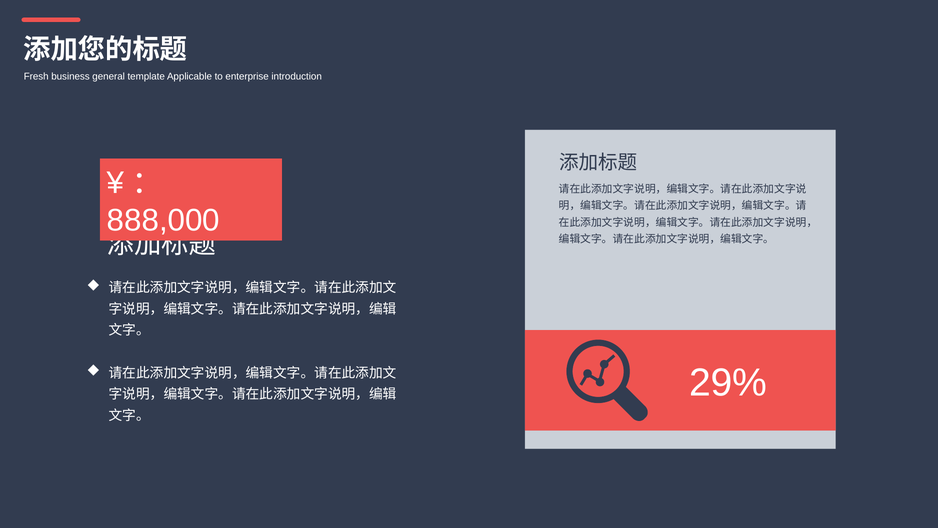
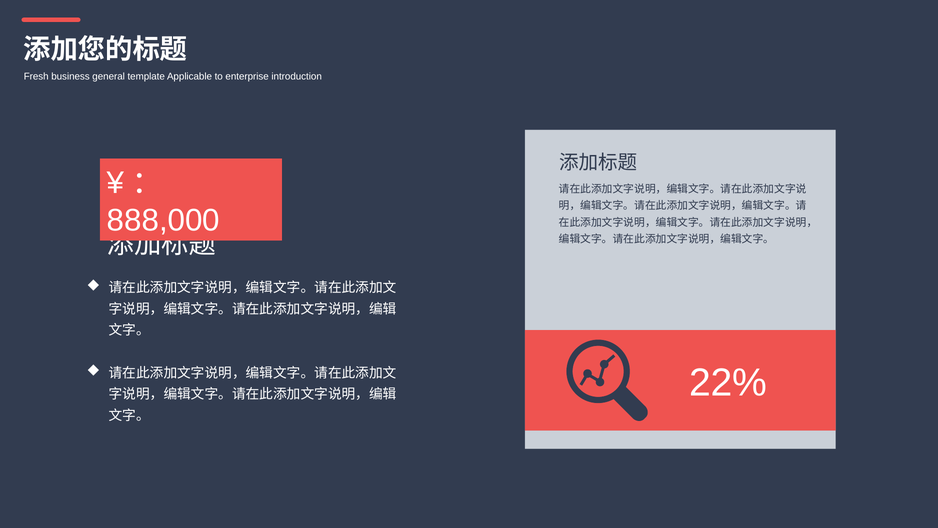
29%: 29% -> 22% (728, 382)
